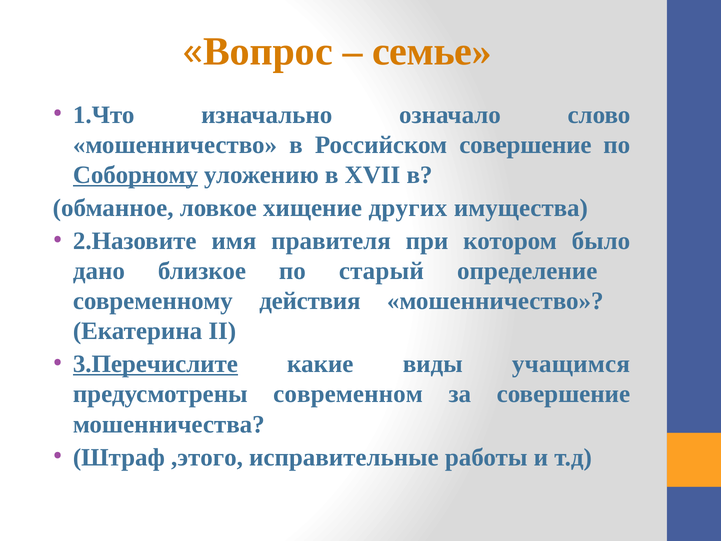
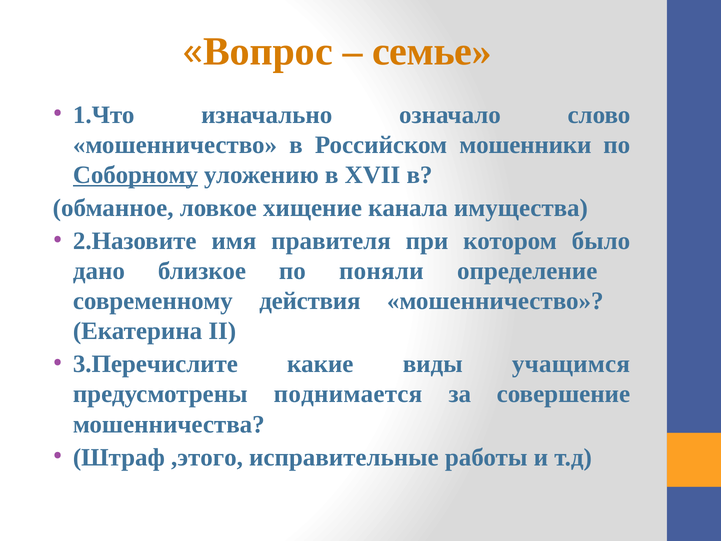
Российском совершение: совершение -> мошенники (525, 145)
других: других -> канала (408, 208)
старый: старый -> поняли (381, 271)
3.Перечислите underline: present -> none (155, 364)
современном: современном -> поднимается (348, 394)
